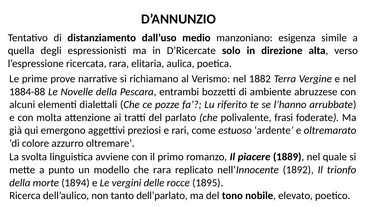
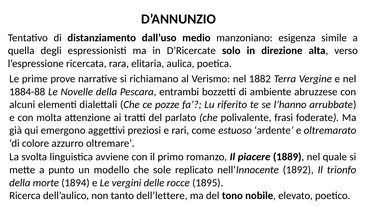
che rara: rara -> sole (162, 170)
dell’parlato: dell’parlato -> dell’lettere (162, 196)
